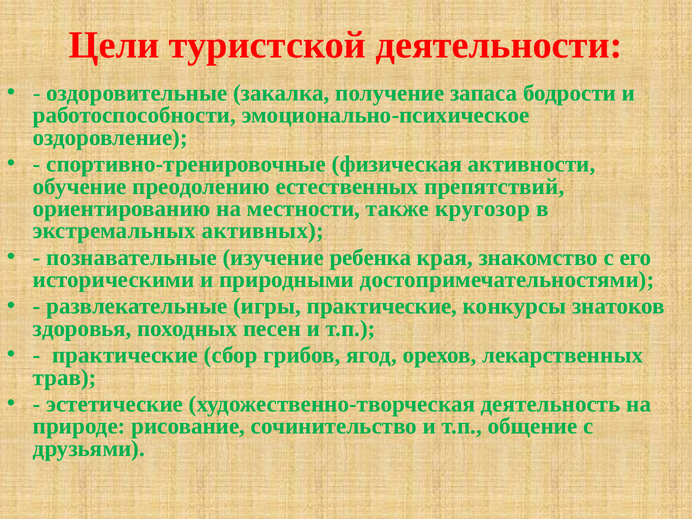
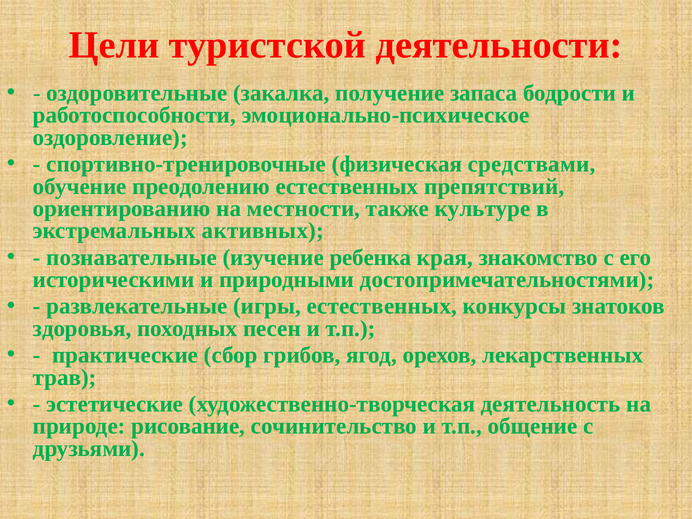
активности: активности -> средствами (532, 164)
кругозор: кругозор -> культуре (483, 209)
игры практические: практические -> естественных (382, 306)
